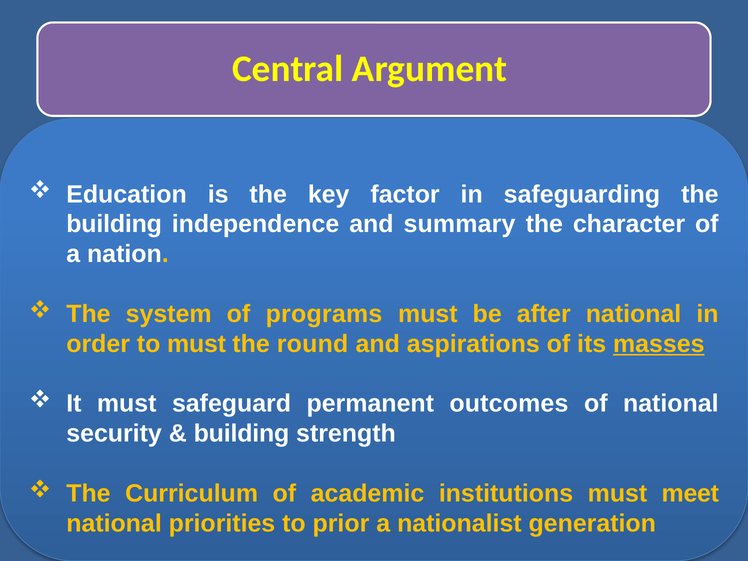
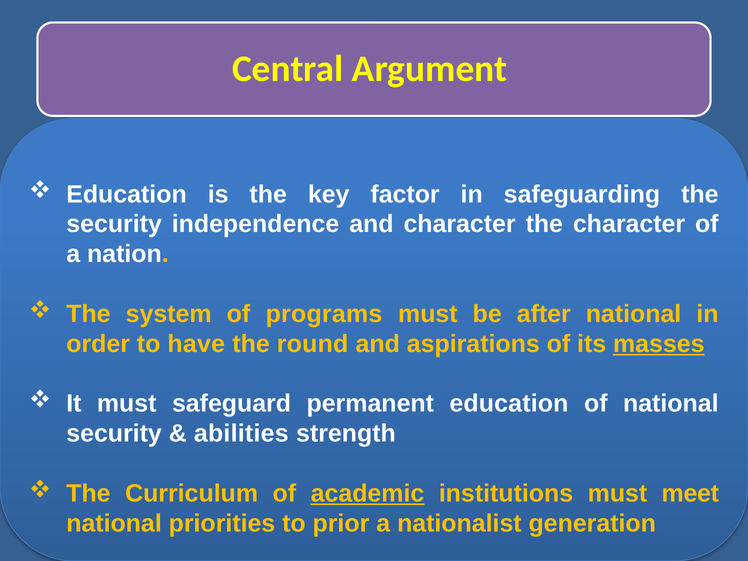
building: building -> security (114, 224)
and summary: summary -> character (460, 224)
to must: must -> have (196, 344)
permanent outcomes: outcomes -> education (509, 404)
building: building -> abilities (241, 434)
academic underline: none -> present (367, 494)
